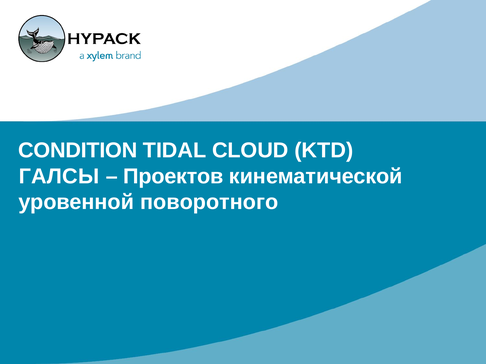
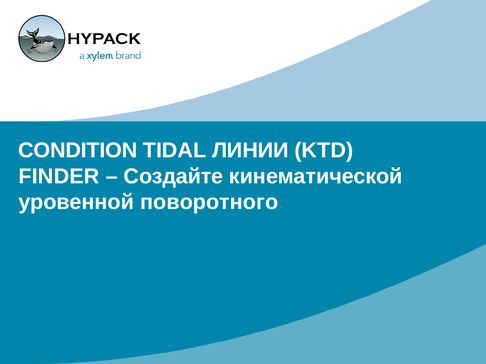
CLOUD: CLOUD -> ЛИНИИ (250, 151)
ГАЛСЫ: ГАЛСЫ -> FINDER (59, 176)
Проектов: Проектов -> Создайте (173, 176)
